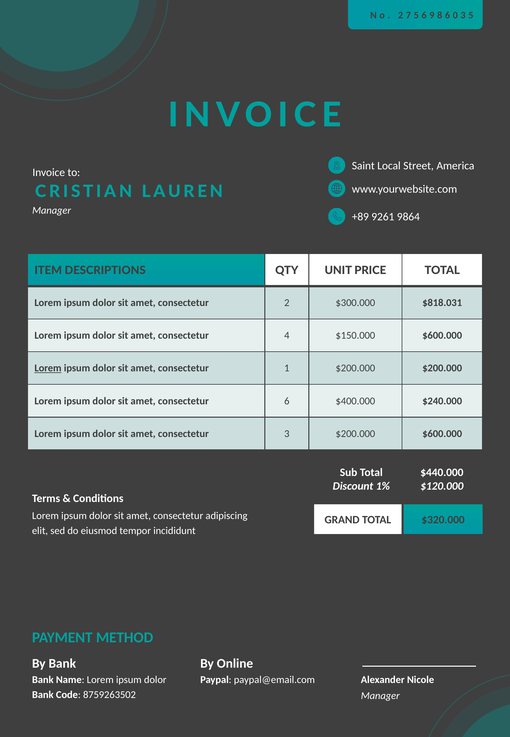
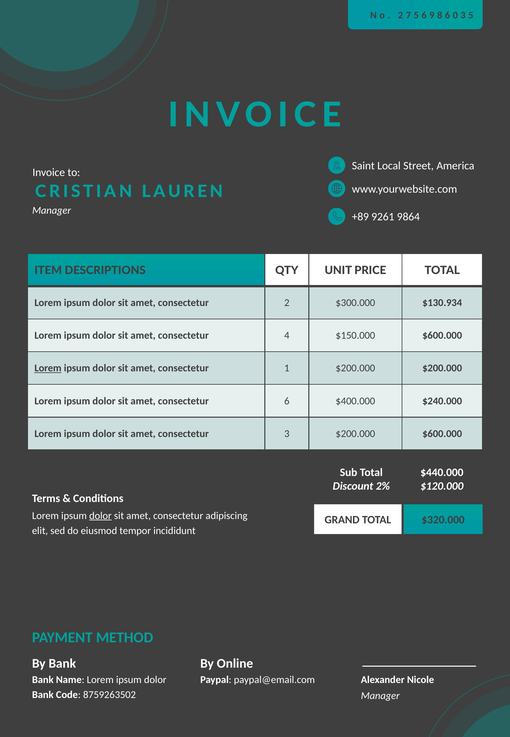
$818.031: $818.031 -> $130.934 (442, 303)
1%: 1% -> 2% (383, 486)
dolor underline: none -> present (100, 515)
